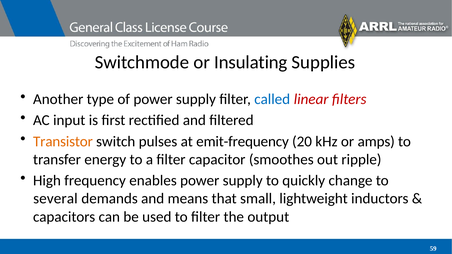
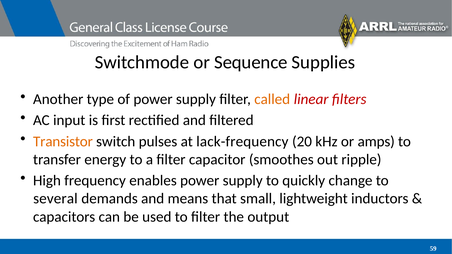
Insulating: Insulating -> Sequence (251, 62)
called colour: blue -> orange (272, 99)
emit-frequency: emit-frequency -> lack-frequency (242, 142)
